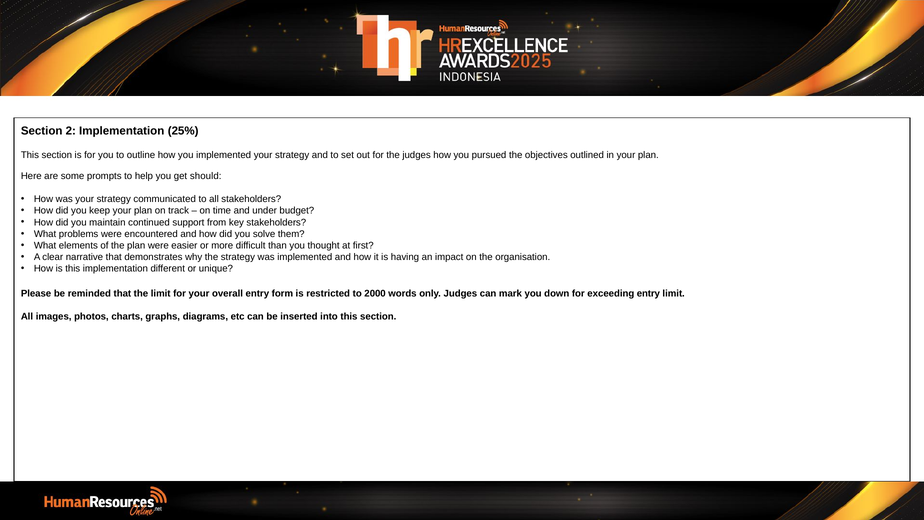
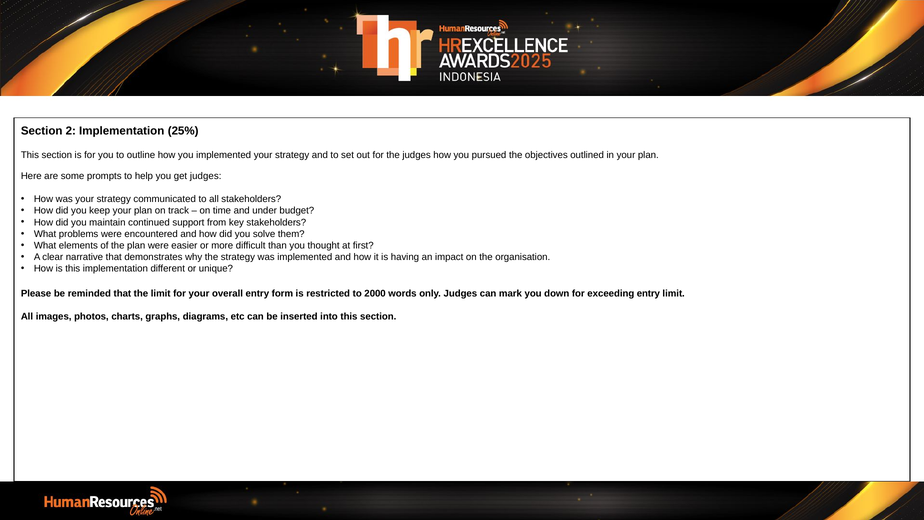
get should: should -> judges (206, 176)
